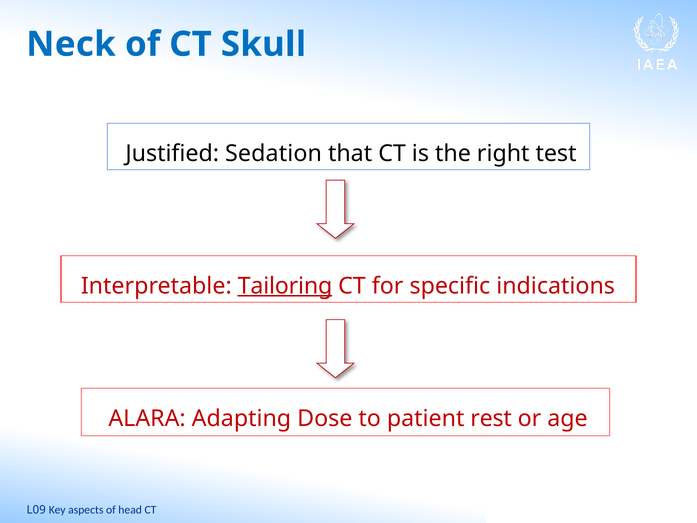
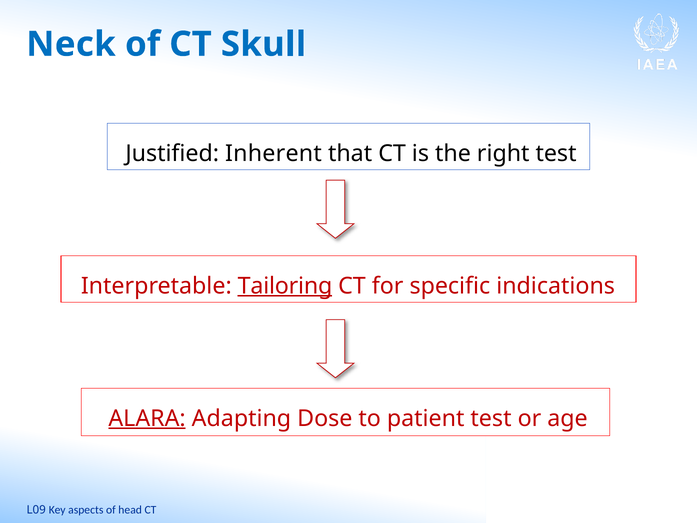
Sedation: Sedation -> Inherent (273, 153)
ALARA underline: none -> present (147, 418)
patient rest: rest -> test (491, 418)
